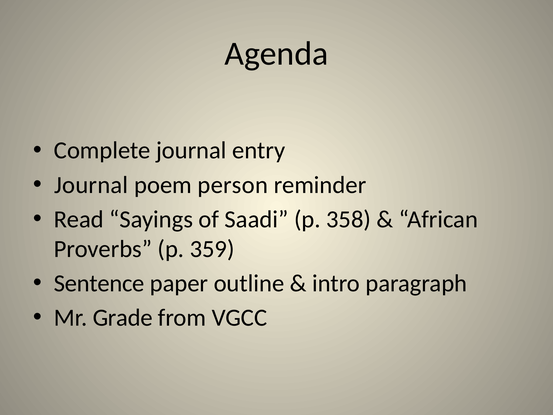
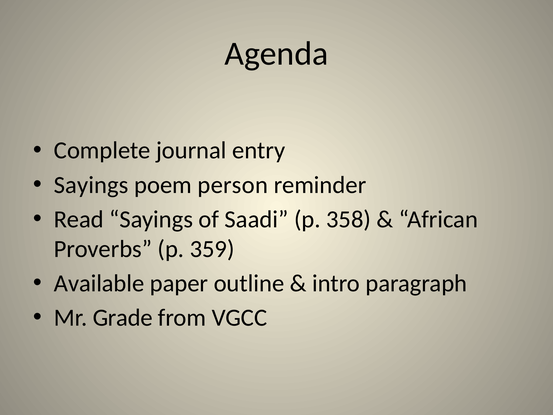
Journal: Journal -> Sayings (91, 185)
Sentence: Sentence -> Available (99, 283)
